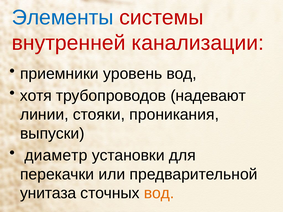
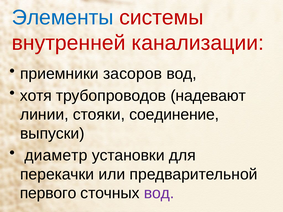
уровень: уровень -> засоров (133, 74)
проникания: проникания -> соединение (174, 115)
унитаза: унитаза -> первого (48, 193)
вод colour: orange -> purple (159, 193)
